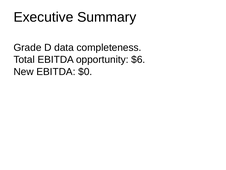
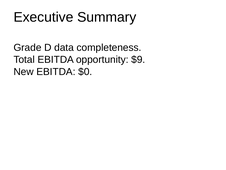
$6: $6 -> $9 (138, 59)
